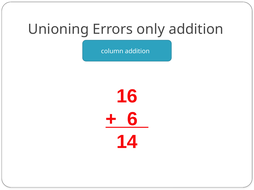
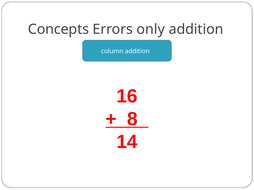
Unioning: Unioning -> Concepts (58, 29)
6: 6 -> 8 (132, 119)
